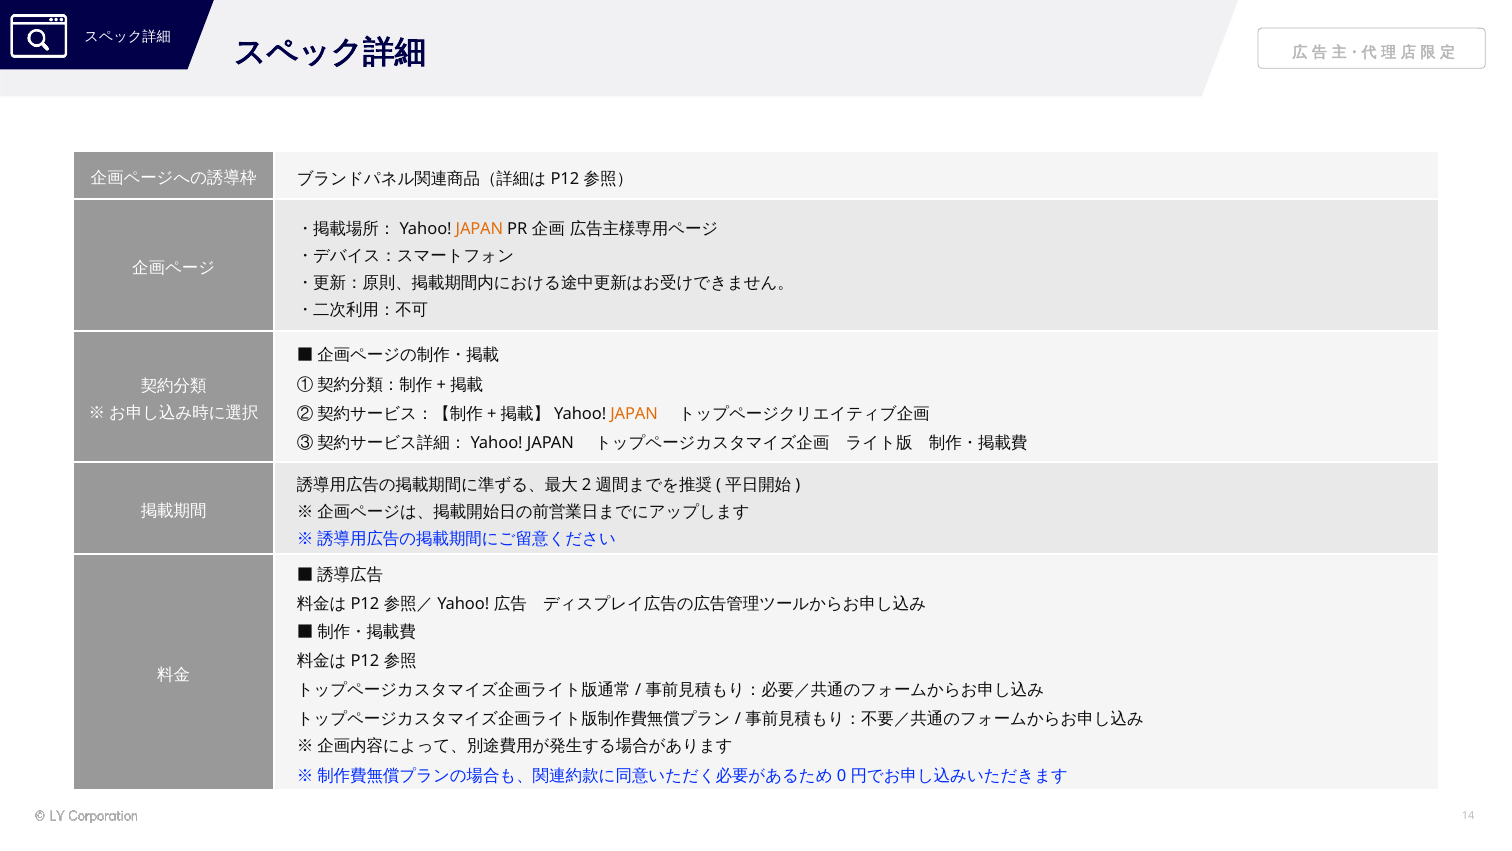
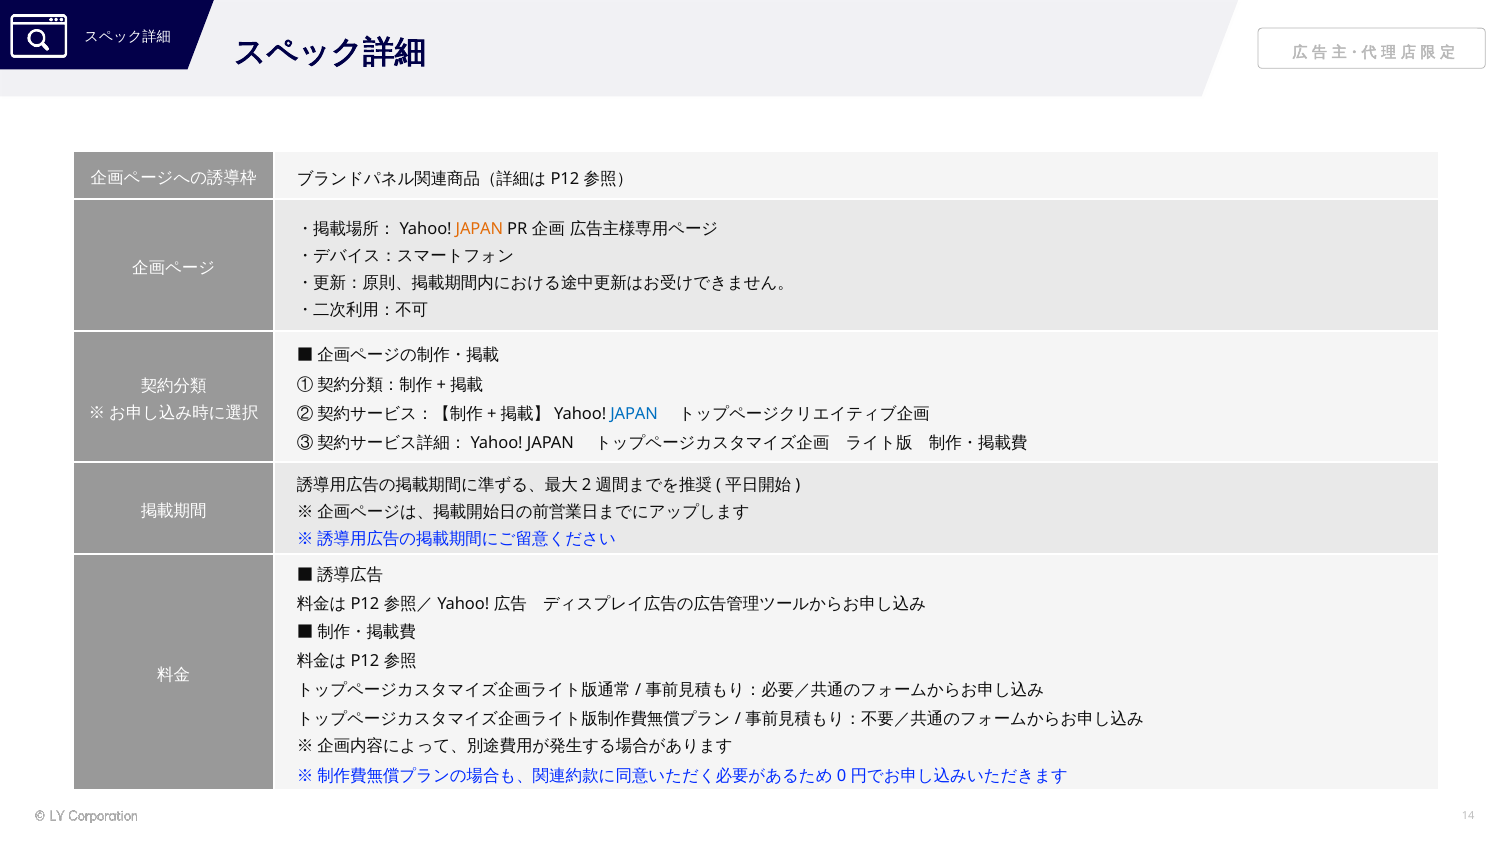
JAPAN colour: orange -> blue (634, 414)
